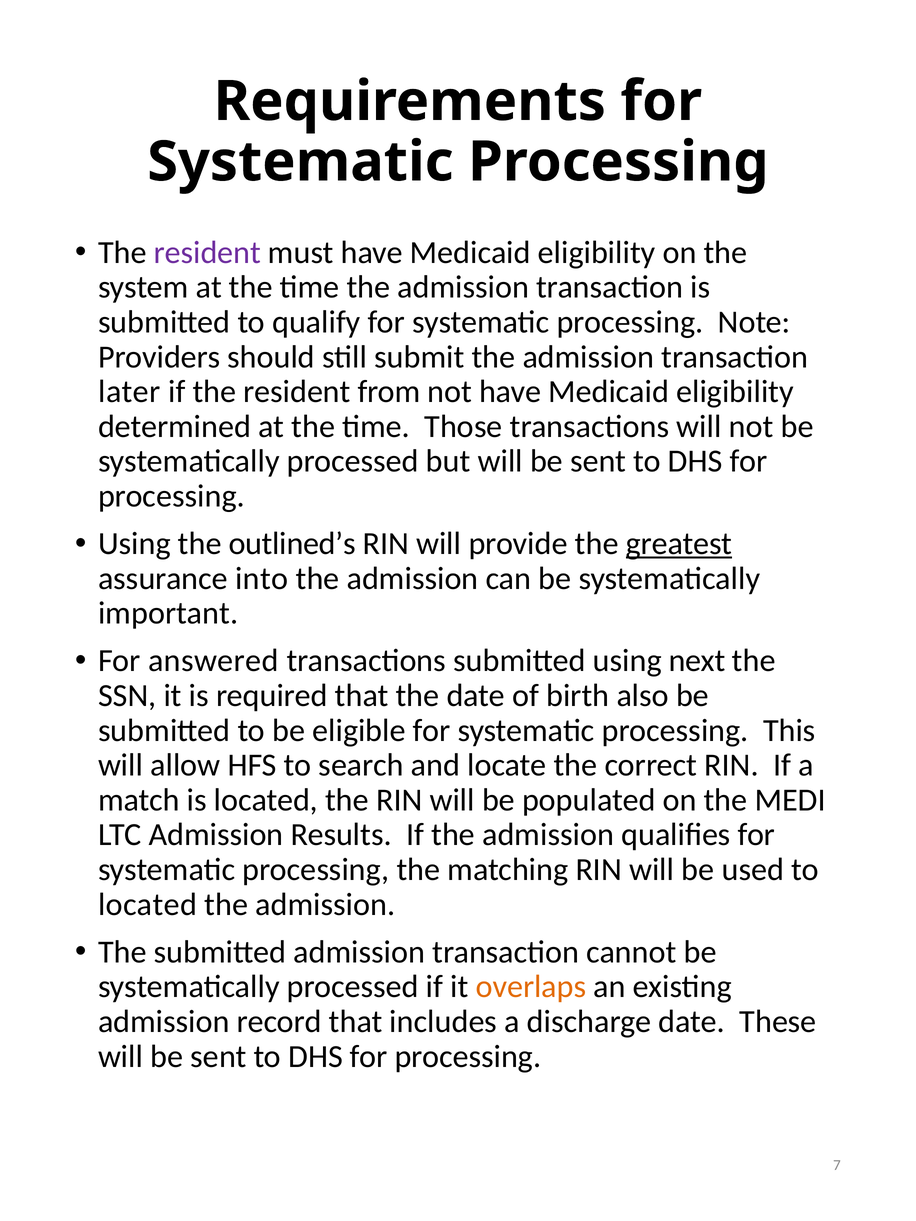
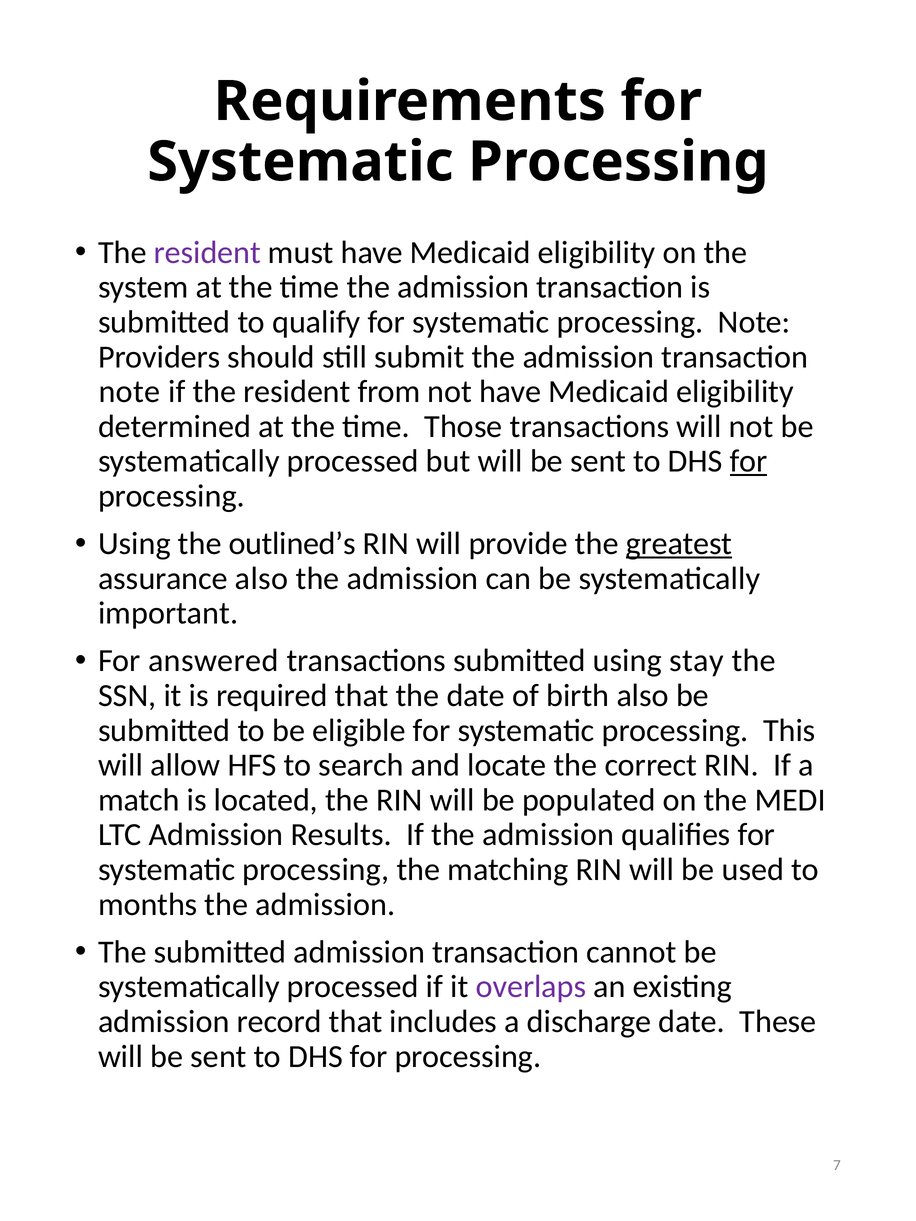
later: later -> note (129, 392)
for underline: none -> present (749, 461)
assurance into: into -> also (262, 579)
next: next -> stay (697, 661)
located: located -> months (148, 905)
overlaps colour: orange -> purple (531, 987)
